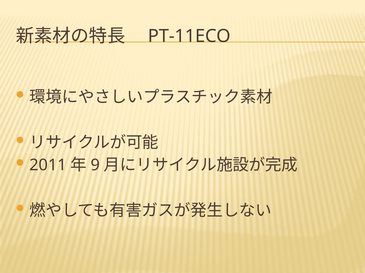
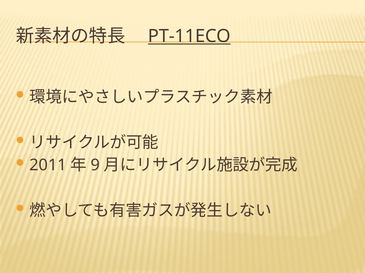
PT-11ECO underline: none -> present (189, 36)
